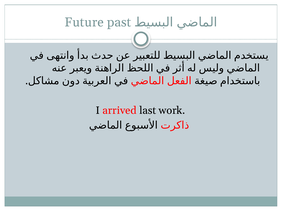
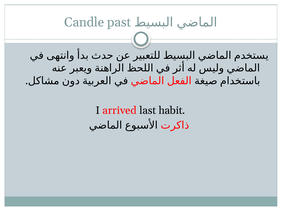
Future: Future -> Candle (84, 22)
work: work -> habit (172, 111)
